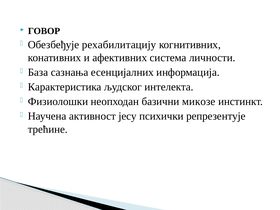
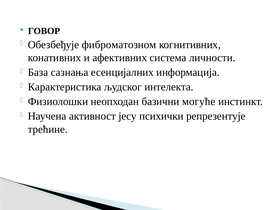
рехабилитацију: рехабилитацију -> фиброматозном (119, 45)
микозе: микозе -> могуће (199, 102)
